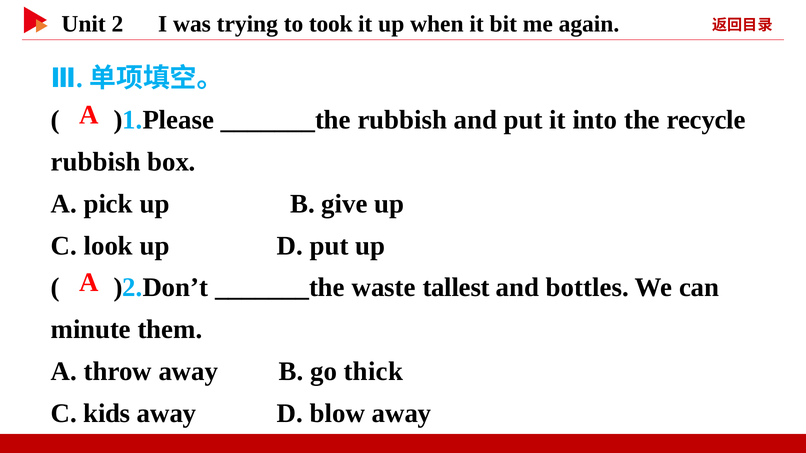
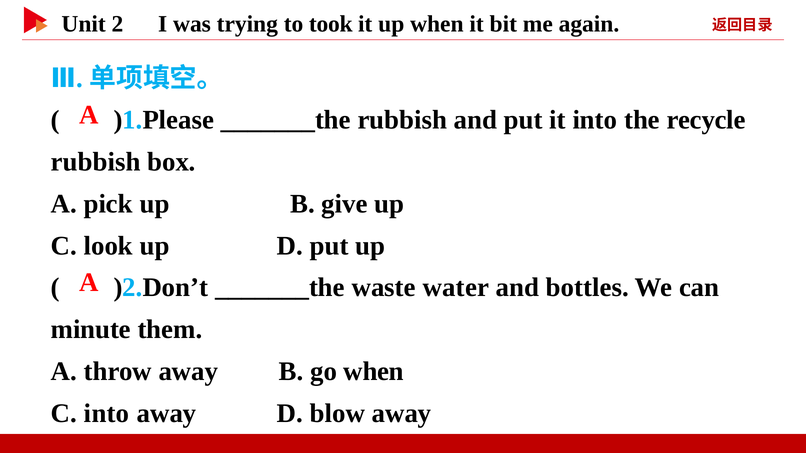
tallest: tallest -> water (456, 288)
go thick: thick -> when (374, 372)
C kids: kids -> into (107, 413)
